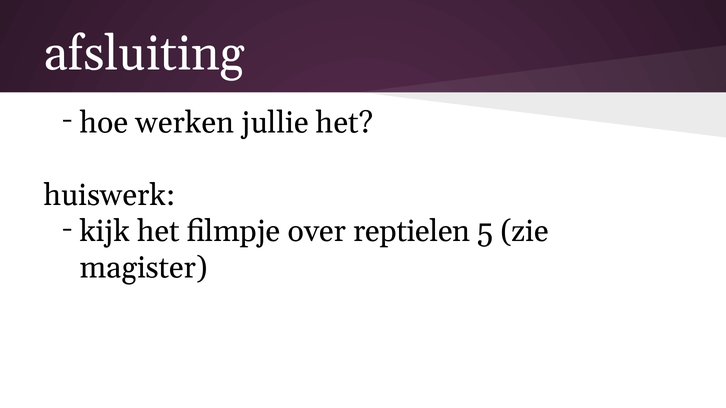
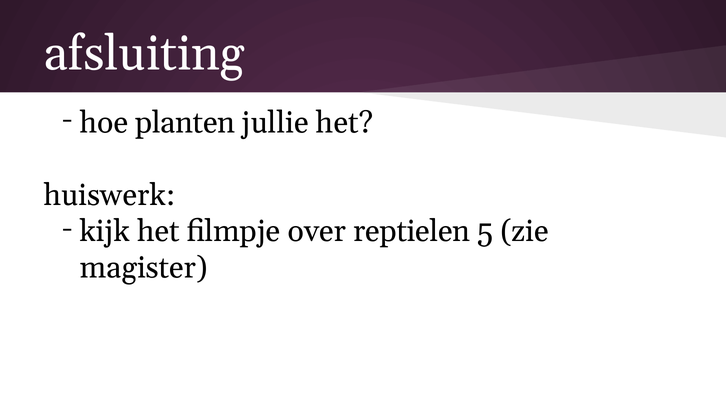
werken: werken -> planten (185, 123)
